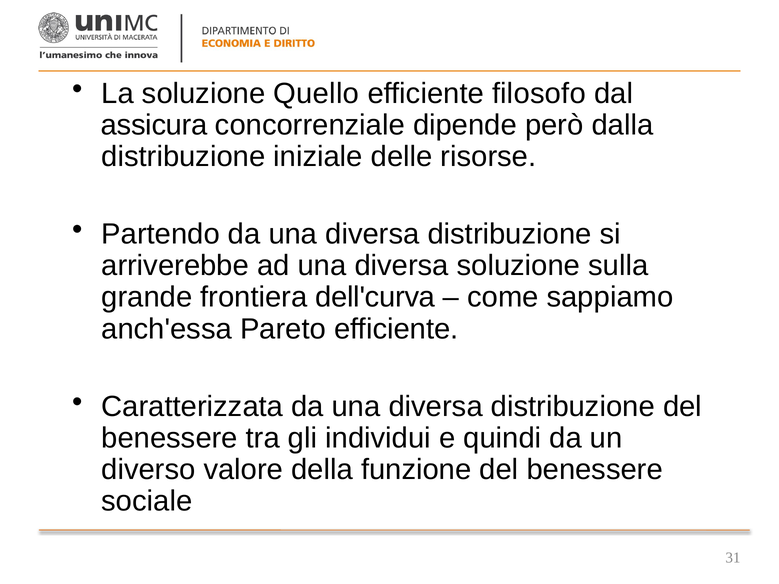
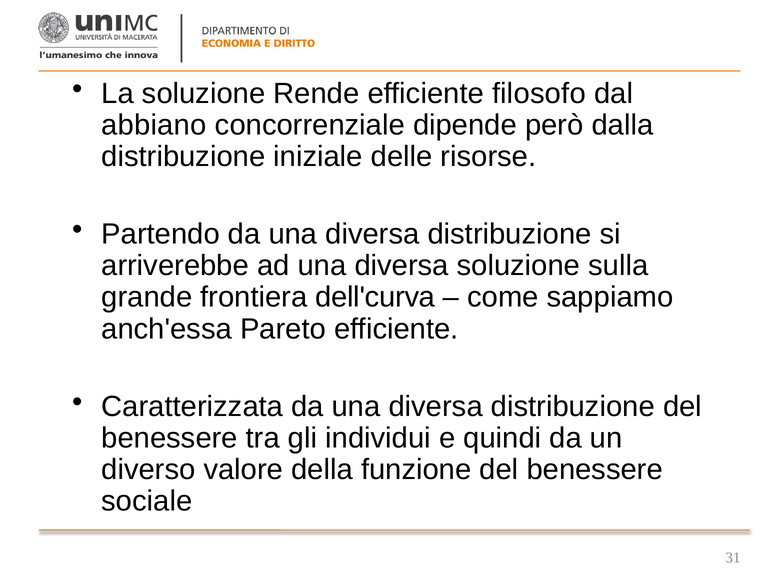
Quello: Quello -> Rende (316, 94)
assicura: assicura -> abbiano (154, 125)
